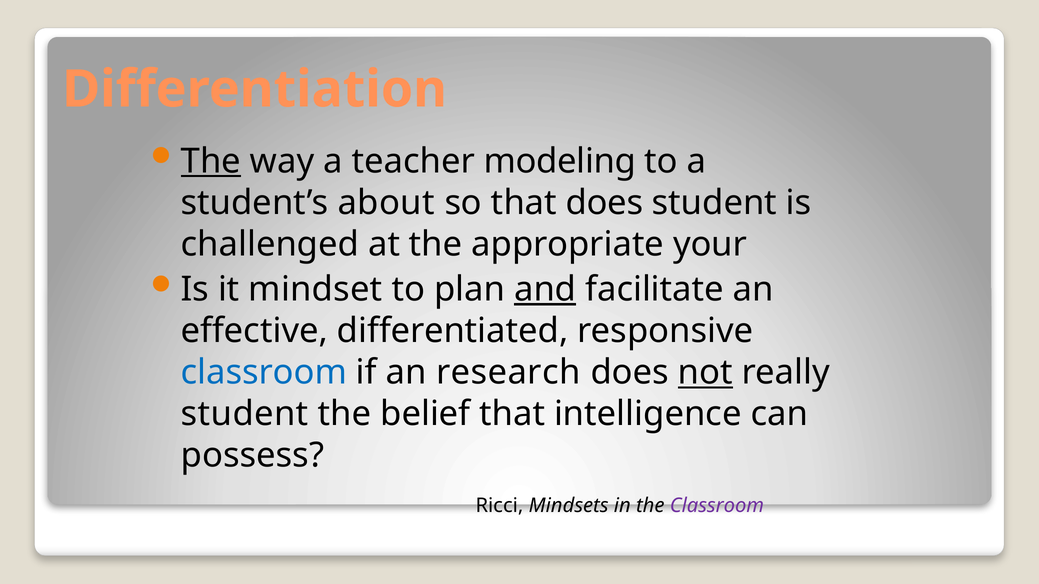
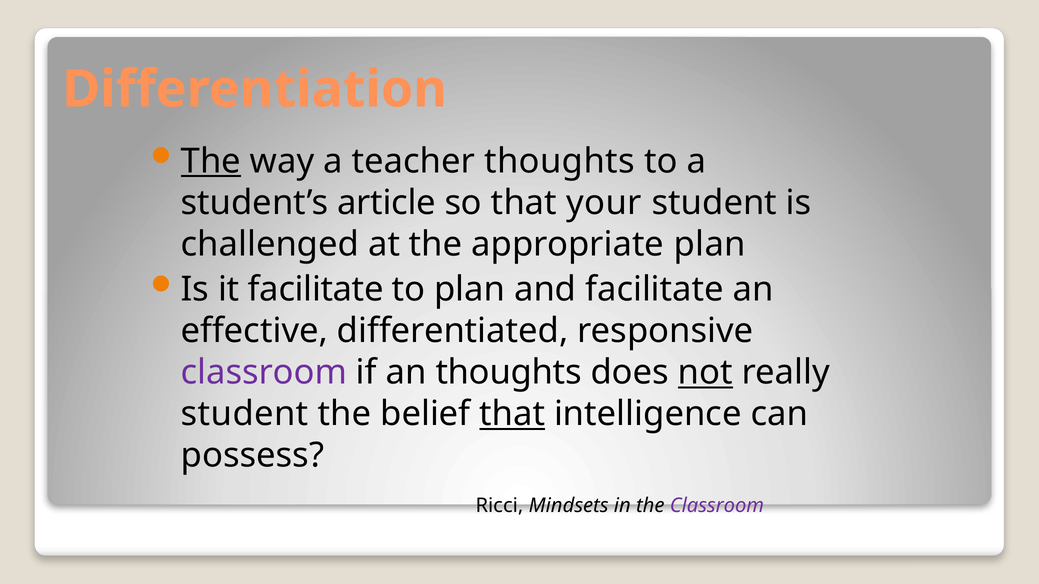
teacher modeling: modeling -> thoughts (559, 161)
about: about -> article (387, 203)
that does: does -> your (604, 203)
appropriate your: your -> plan (710, 244)
it mindset: mindset -> facilitate (316, 290)
and underline: present -> none (545, 290)
classroom colour: blue -> purple (264, 373)
an research: research -> thoughts (509, 373)
that underline: none -> present (512, 414)
